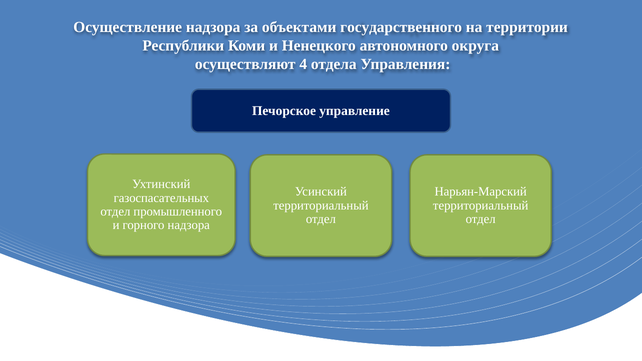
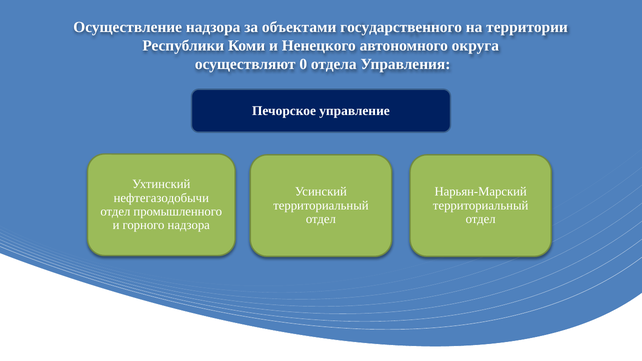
4: 4 -> 0 (303, 64)
газоспасательных: газоспасательных -> нефтегазодобычи (161, 198)
